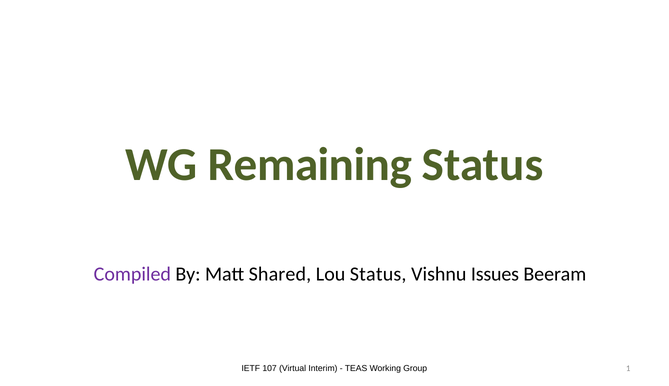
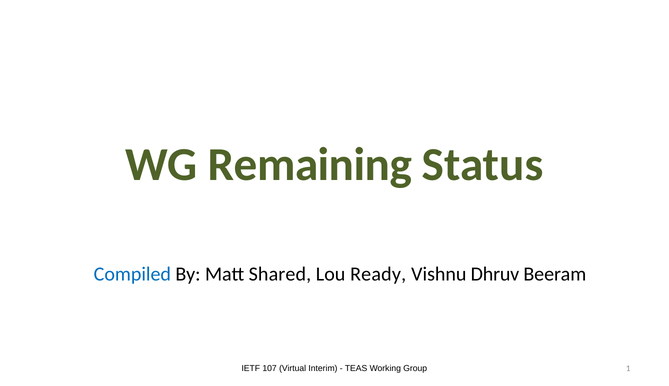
Compiled colour: purple -> blue (132, 274)
Lou Status: Status -> Ready (378, 274)
Issues: Issues -> Dhruv (495, 274)
